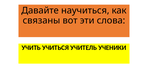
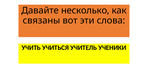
научиться: научиться -> несколько (85, 11)
